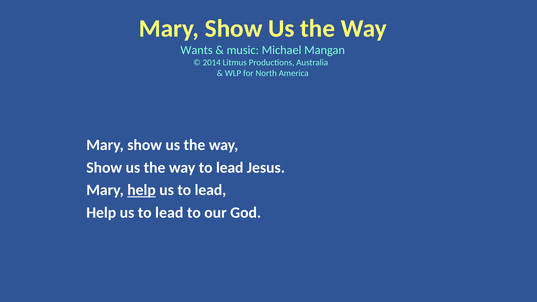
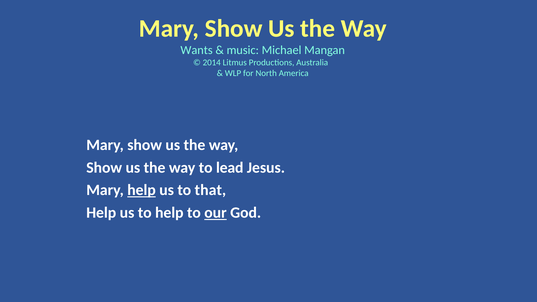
lead: lead -> that (210, 190)
lead: lead -> help (169, 213)
our underline: none -> present (215, 213)
